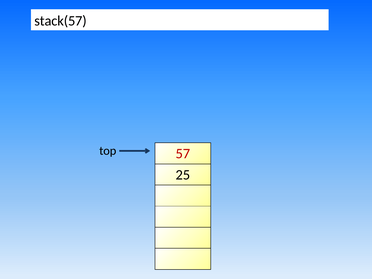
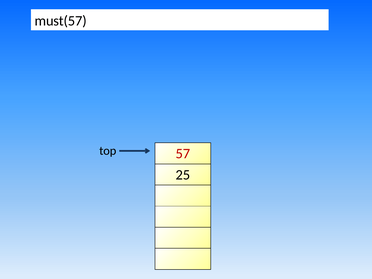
stack(57: stack(57 -> must(57 (61, 21)
